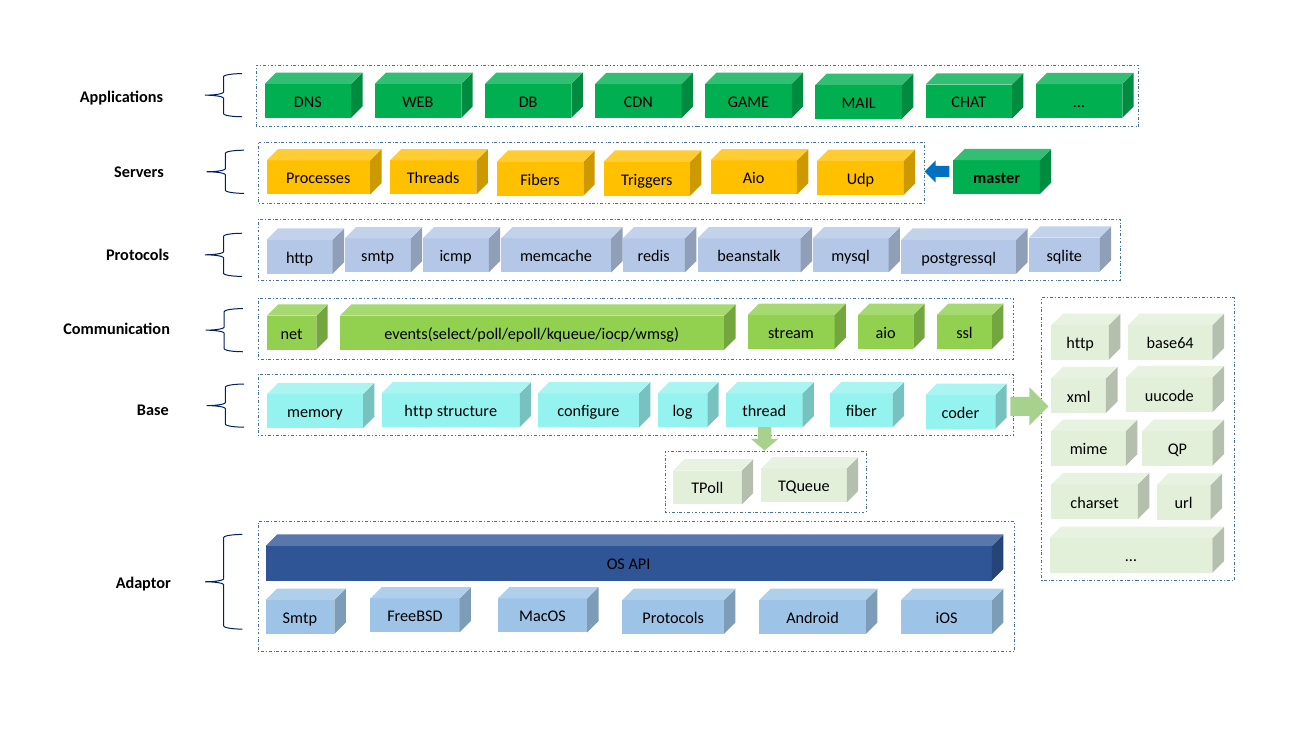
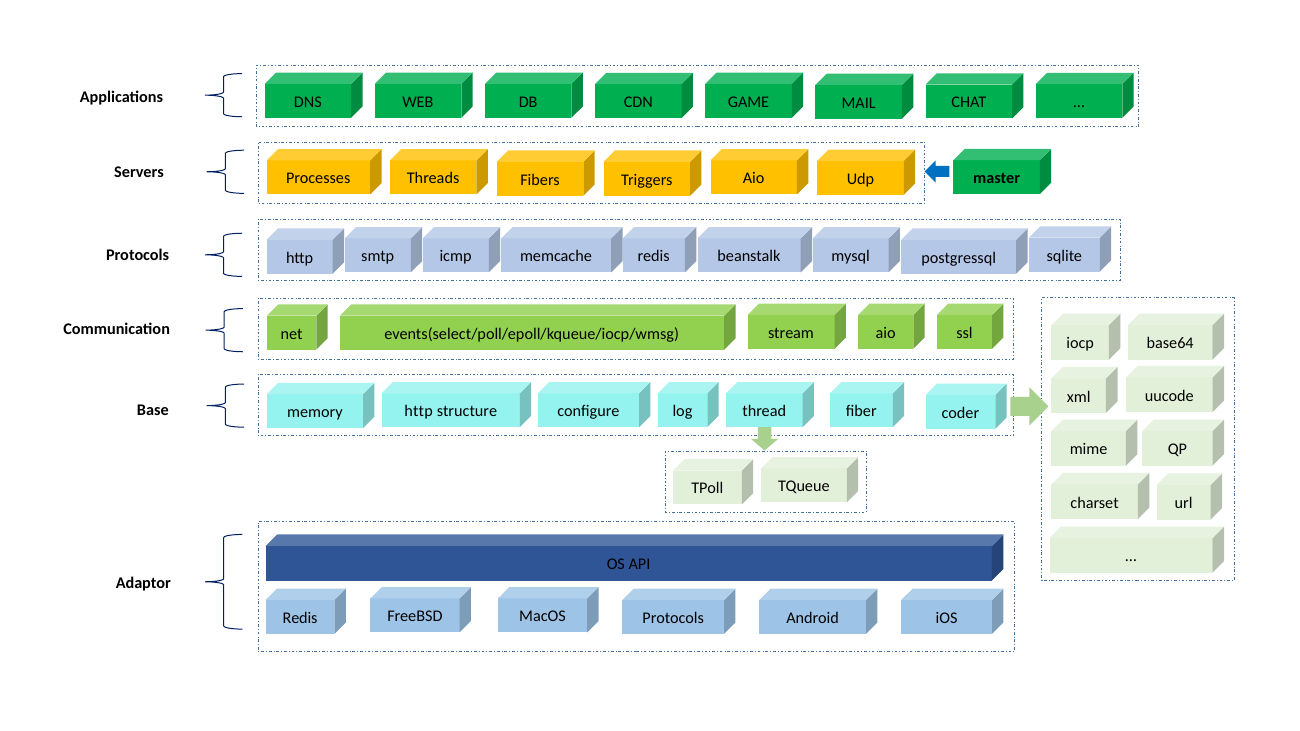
http: http -> iocp (1080, 344)
Smtp: Smtp -> Redis (300, 618)
